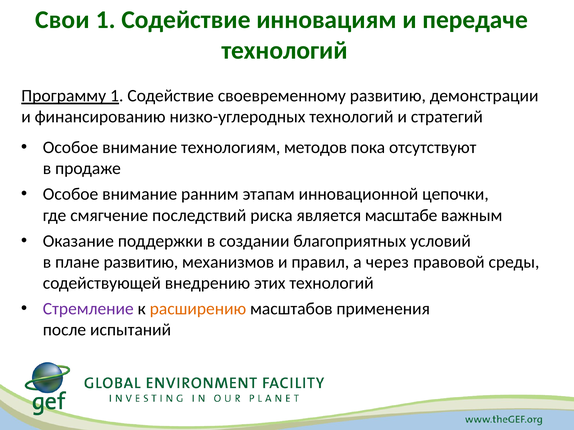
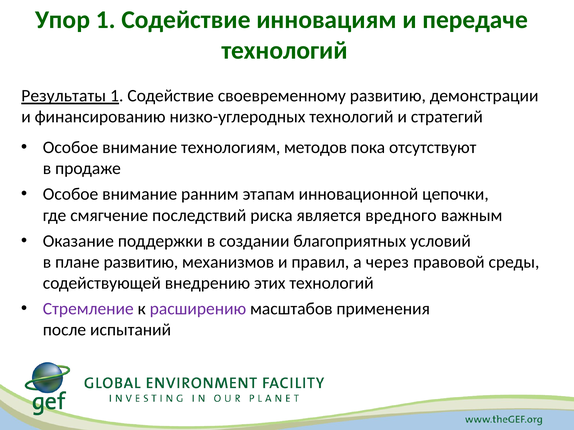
Свои: Свои -> Упор (63, 20)
Программу: Программу -> Результаты (64, 96)
масштабе: масштабе -> вредного (401, 215)
расширению colour: orange -> purple (198, 309)
